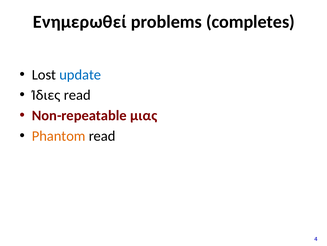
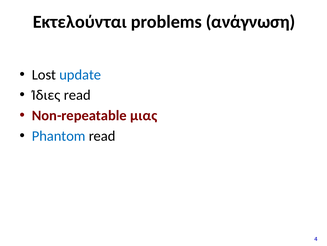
Ενημερωθεί: Ενημερωθεί -> Εκτελούνται (80, 22)
completes: completes -> ανάγνωση (250, 22)
Phantom colour: orange -> blue (59, 136)
